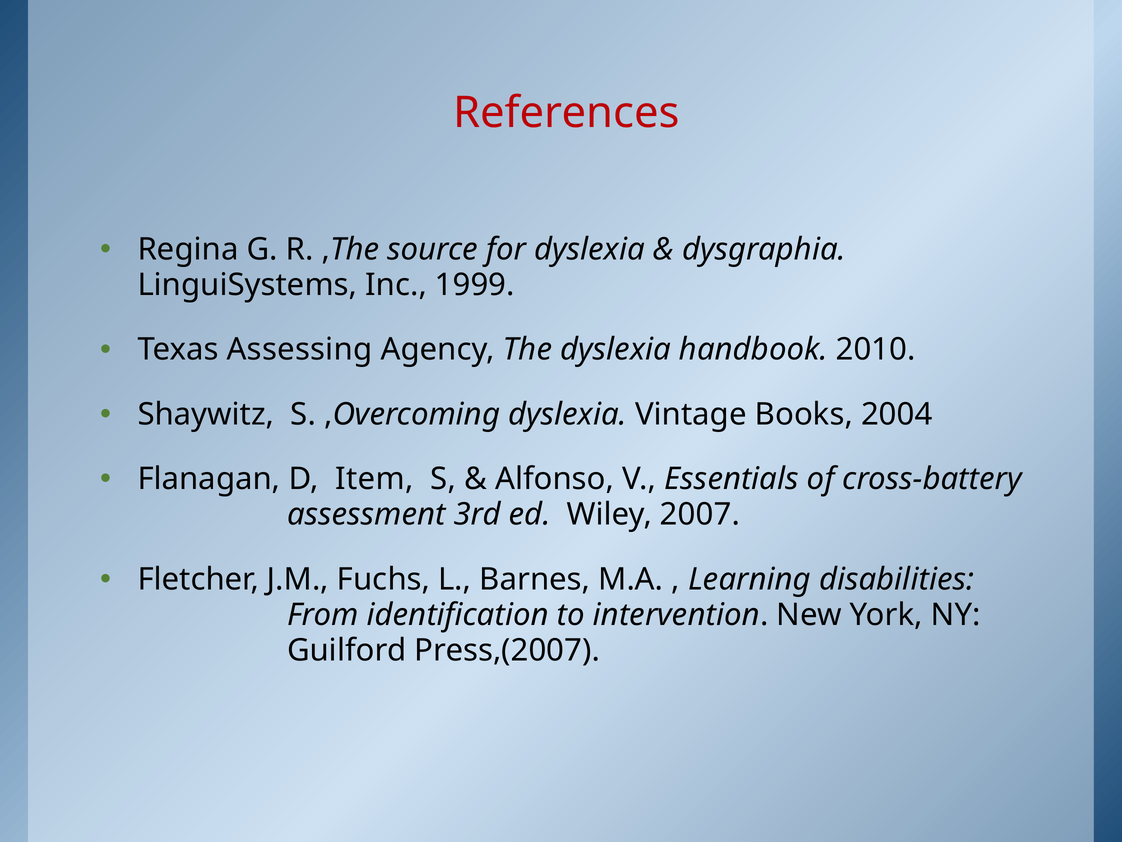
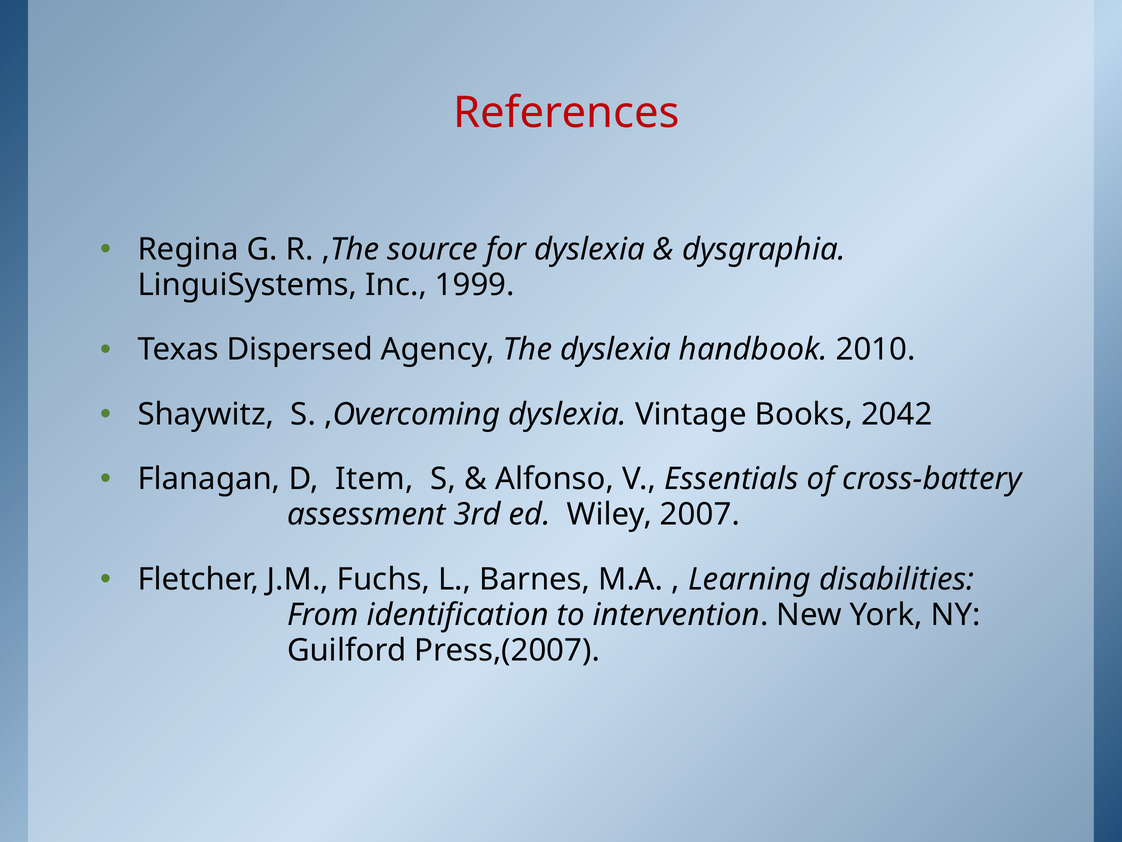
Assessing: Assessing -> Dispersed (300, 349)
2004: 2004 -> 2042 (897, 414)
